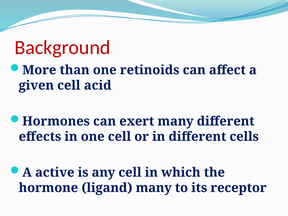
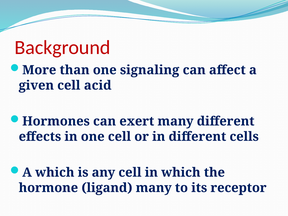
retinoids: retinoids -> signaling (150, 70)
A active: active -> which (55, 172)
